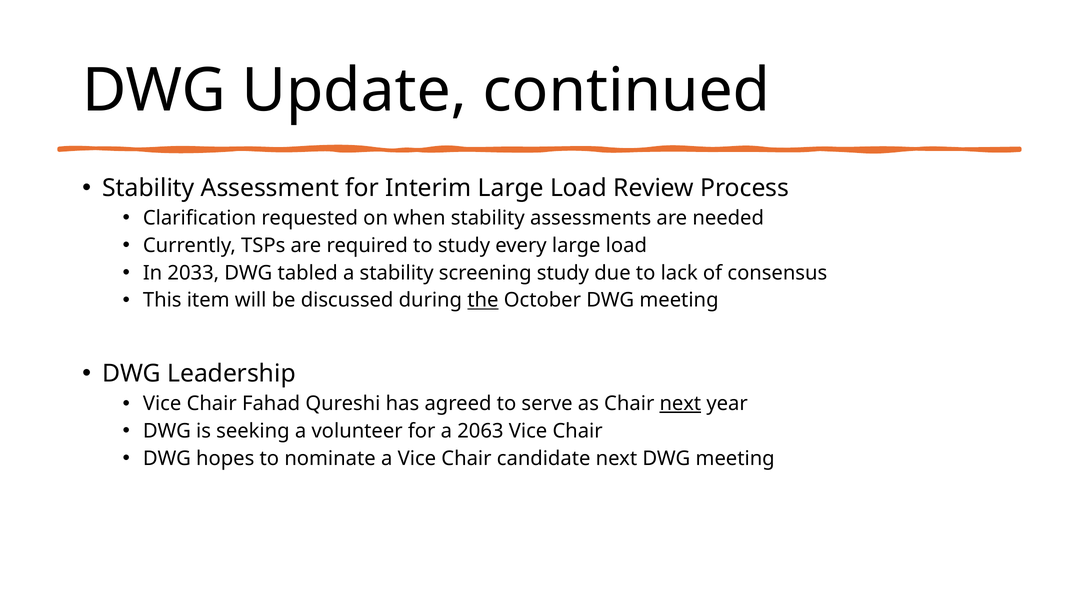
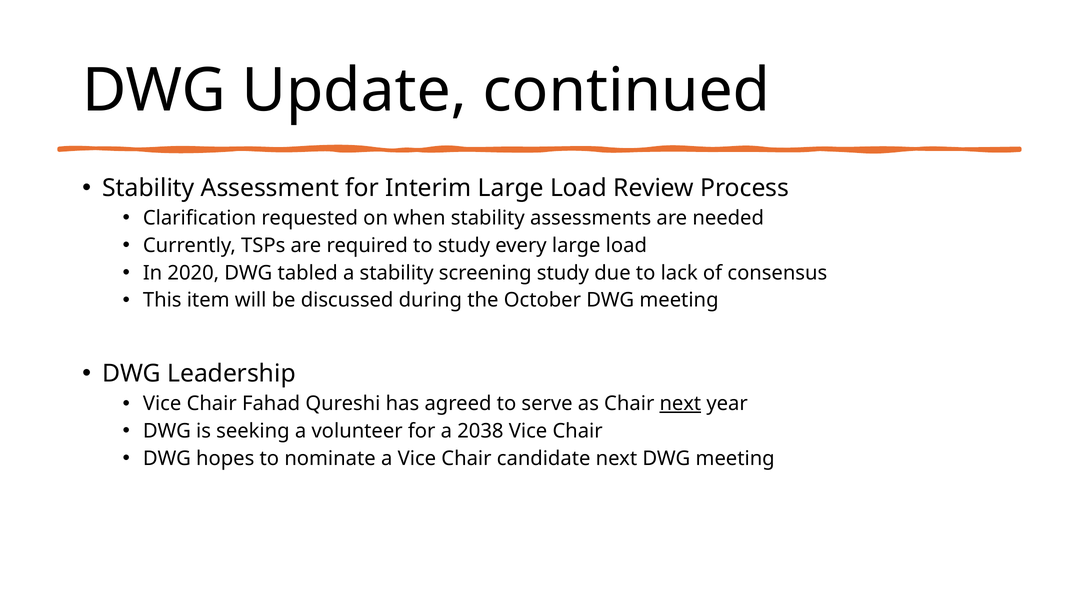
2033: 2033 -> 2020 (193, 273)
the underline: present -> none (483, 300)
2063: 2063 -> 2038 (480, 431)
